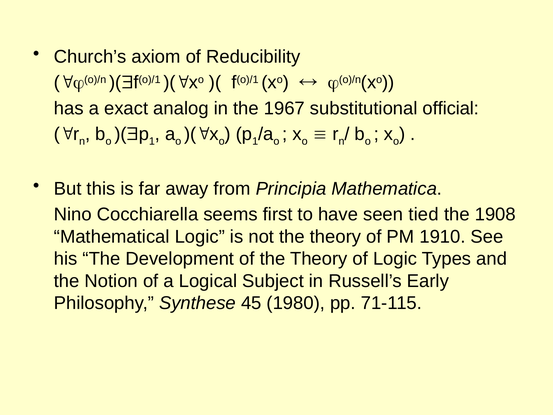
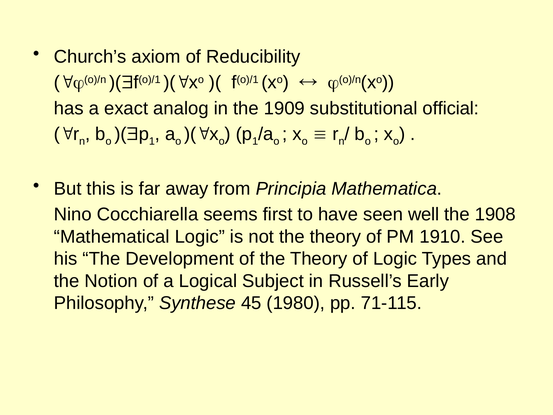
1967: 1967 -> 1909 (284, 108)
tied: tied -> well (424, 214)
